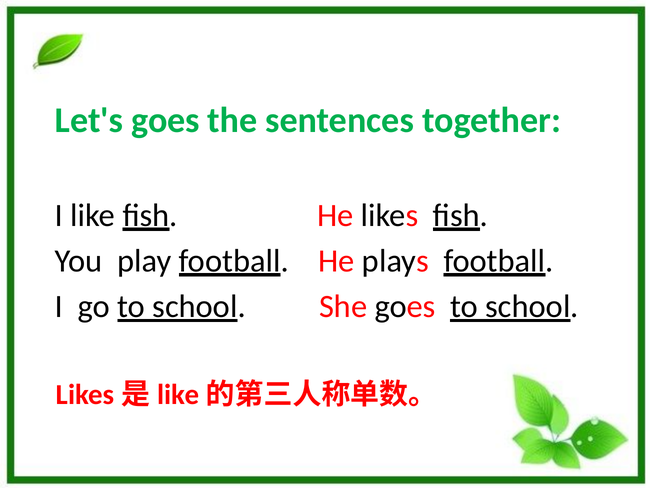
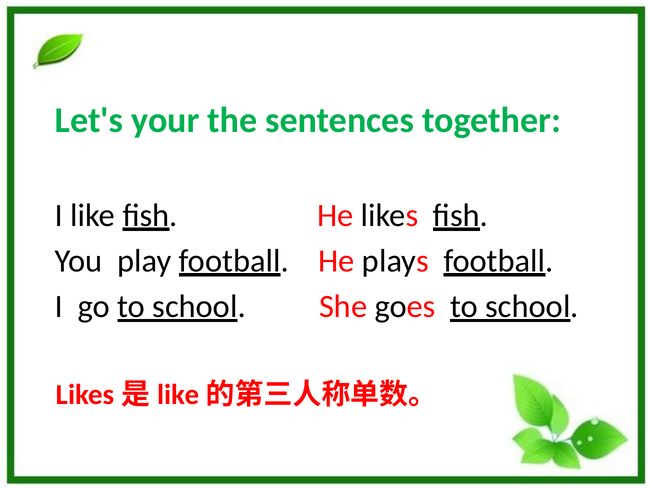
Let's goes: goes -> your (165, 120)
